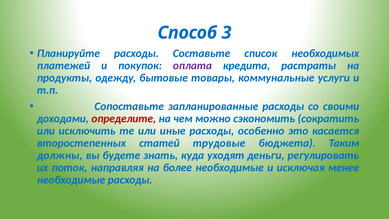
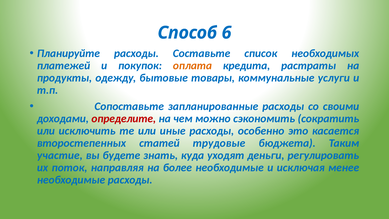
3: 3 -> 6 (227, 33)
оплата colour: purple -> orange (192, 65)
должны: должны -> участие (60, 155)
